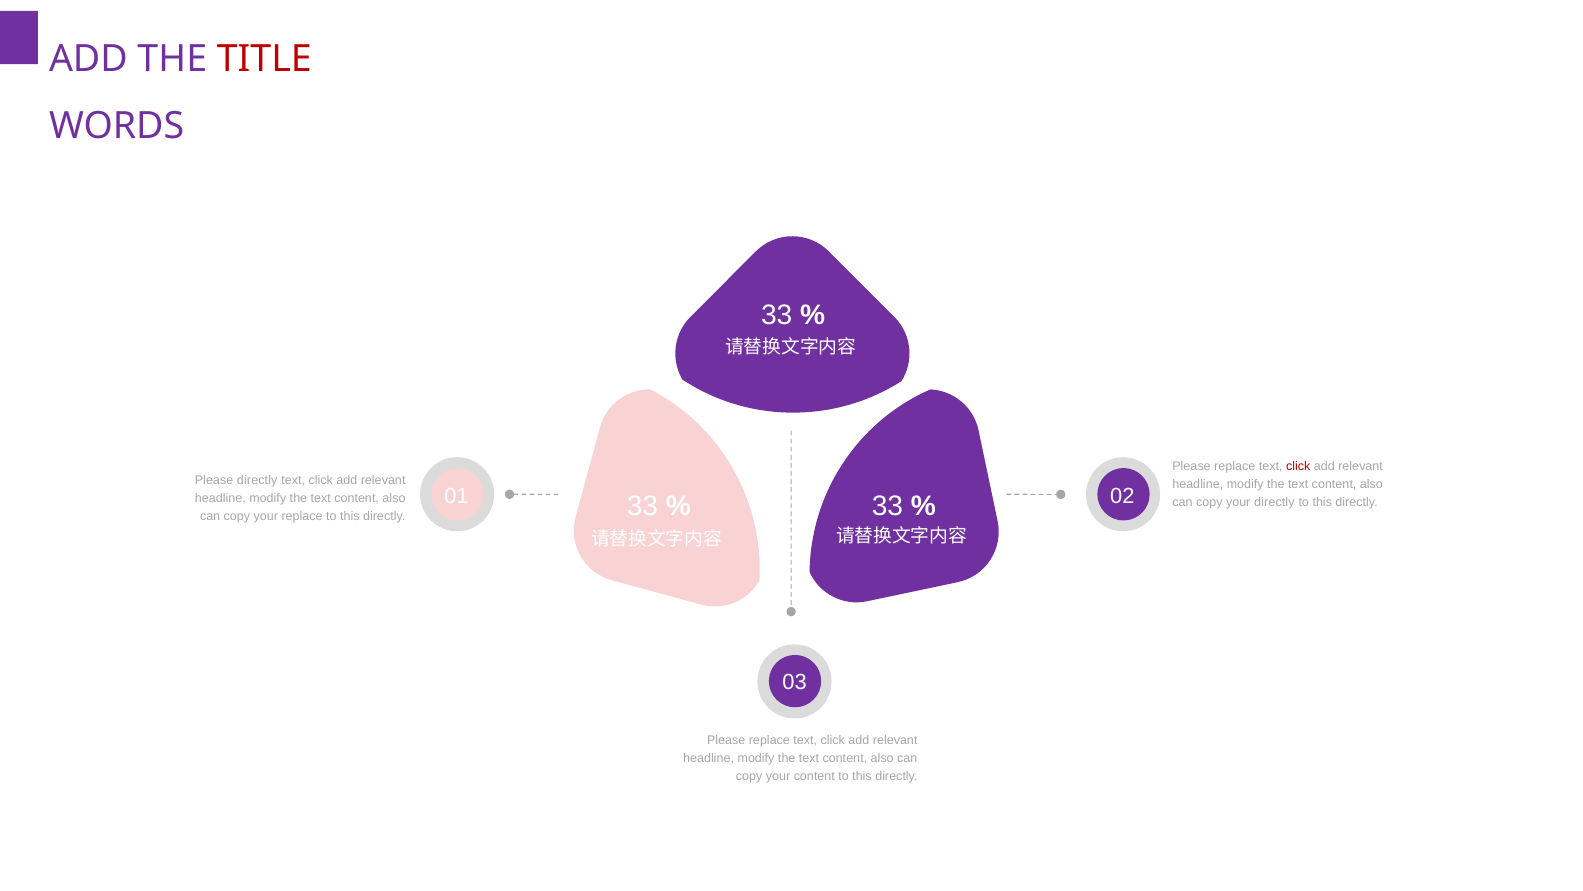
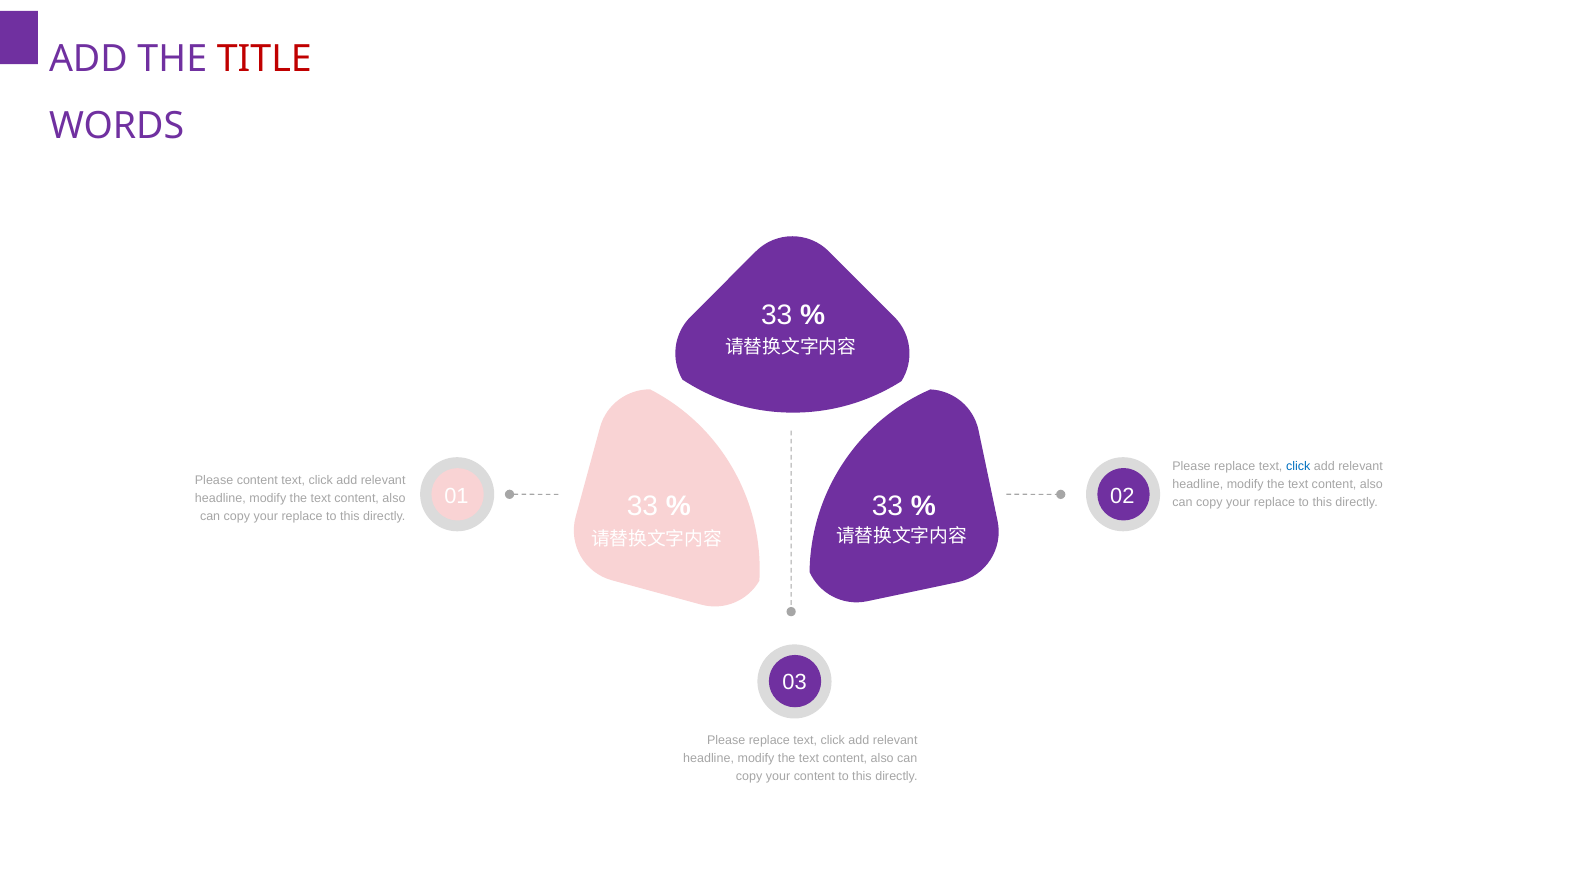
click colour: red -> blue (1298, 466)
Please directly: directly -> content (257, 480)
directly: directly -> replace (1274, 502)
